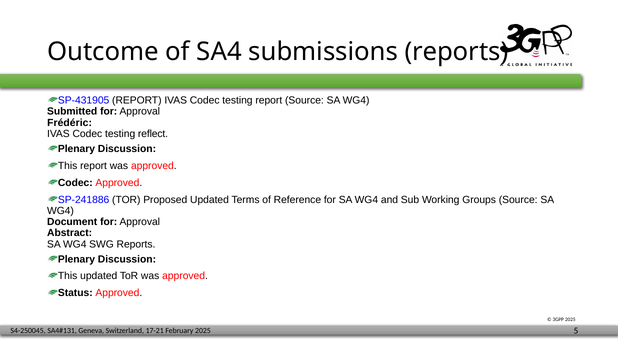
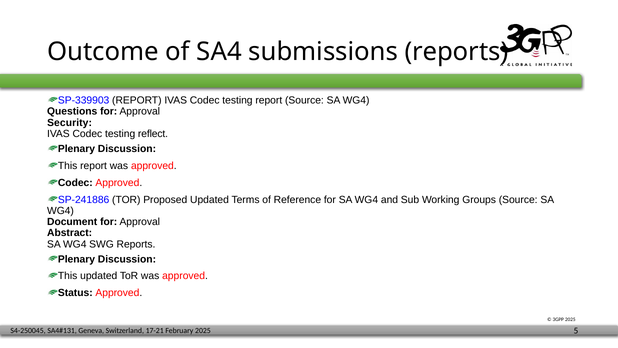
SP-431905: SP-431905 -> SP-339903 (84, 100)
Submitted: Submitted -> Questions (72, 111)
Frédéric: Frédéric -> Security (70, 123)
